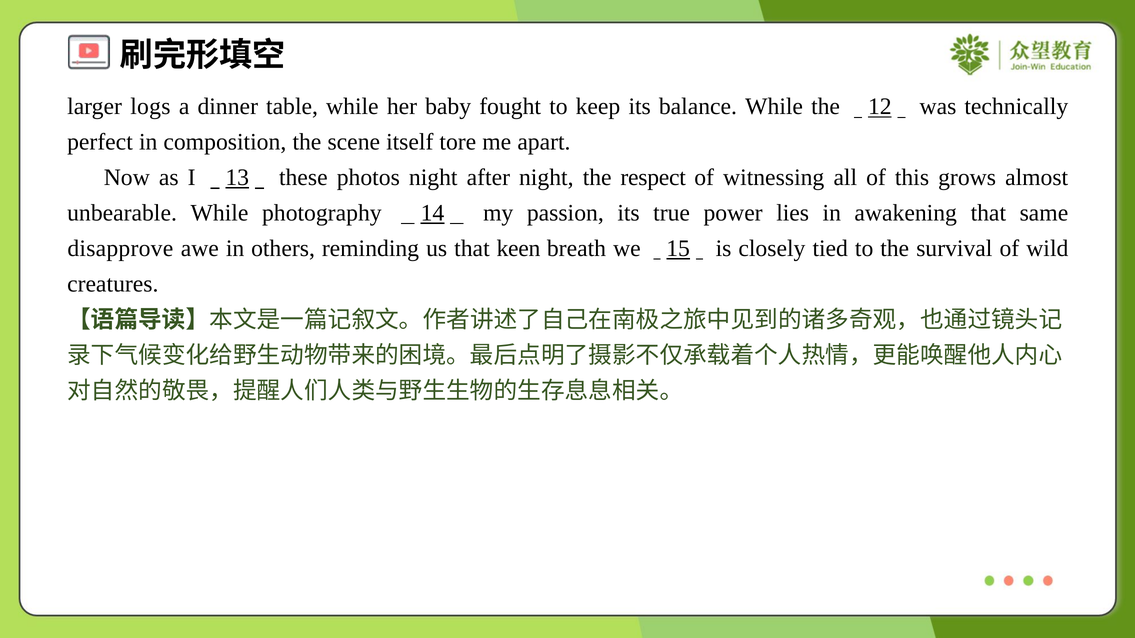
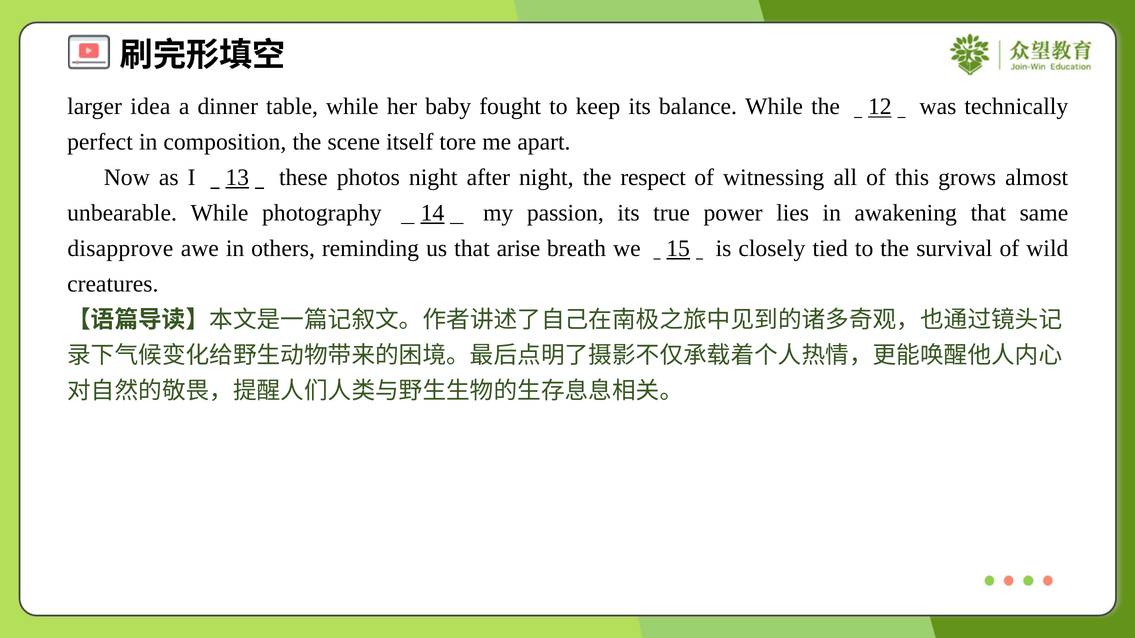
logs: logs -> idea (150, 107)
keen: keen -> arise (518, 249)
